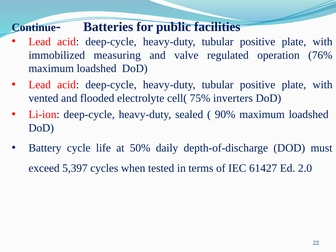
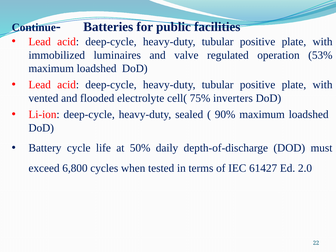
measuring: measuring -> luminaires (117, 55)
76%: 76% -> 53% (320, 55)
5,397: 5,397 -> 6,800 (75, 168)
